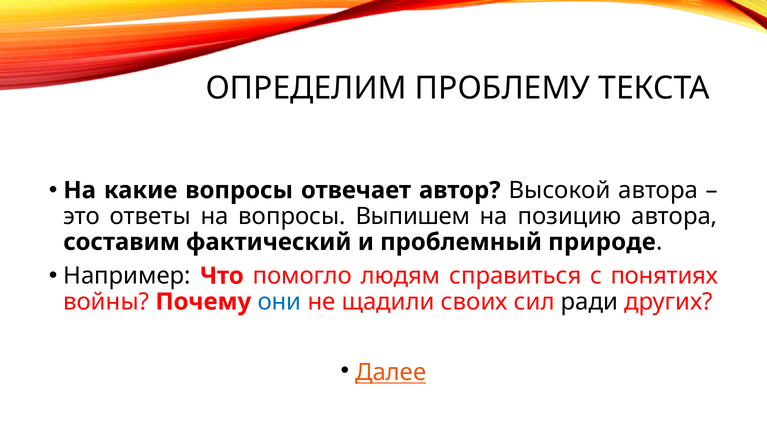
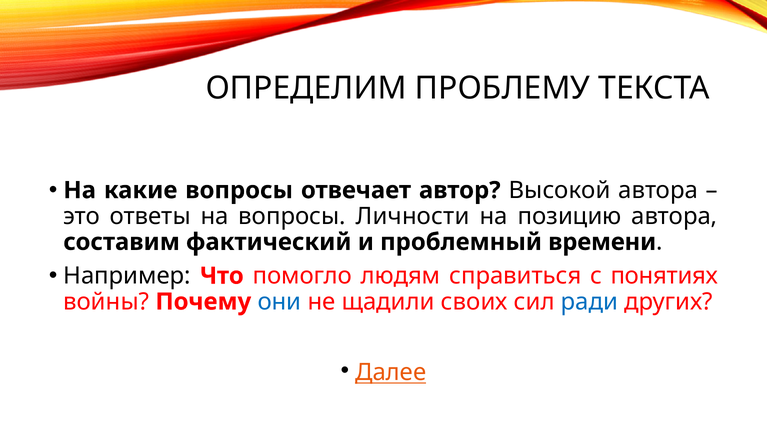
Выпишем: Выпишем -> Личности (413, 216)
природе: природе -> времени (602, 242)
ради colour: black -> blue (589, 302)
